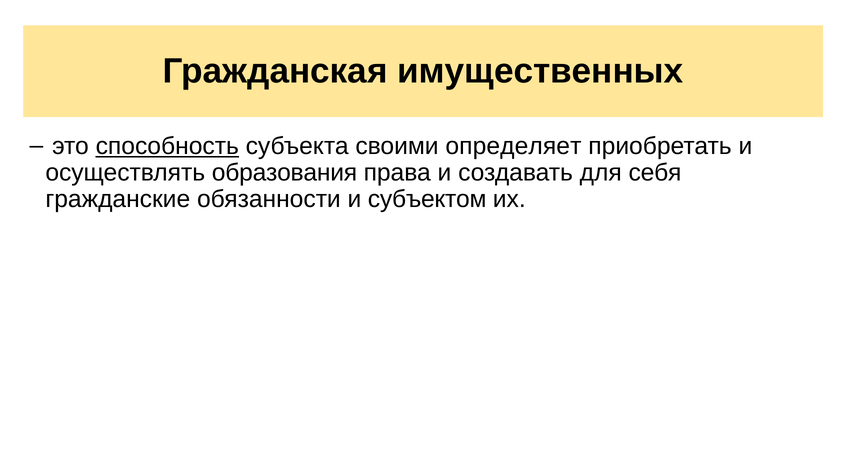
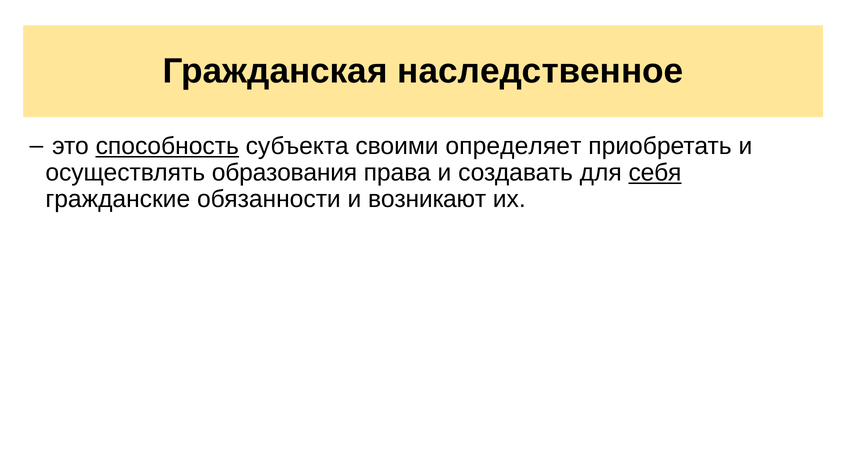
имущественных: имущественных -> наследственное (540, 71)
себя underline: none -> present (655, 173)
субъектом: субъектом -> возникают (427, 199)
